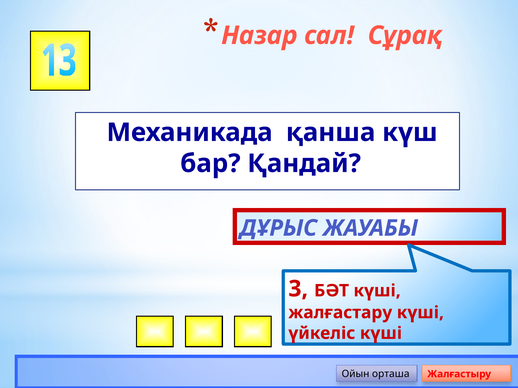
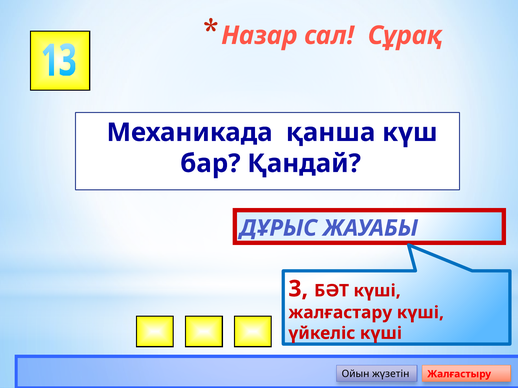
орташа: орташа -> жүзетін (391, 374)
